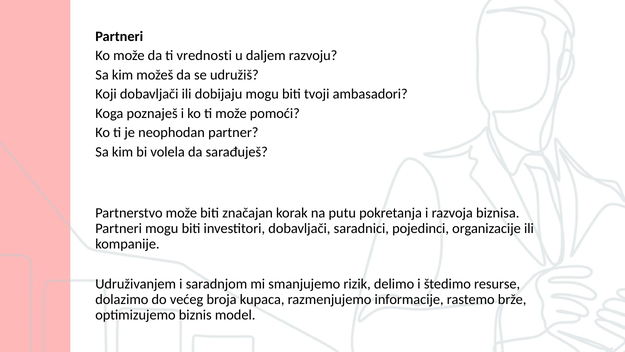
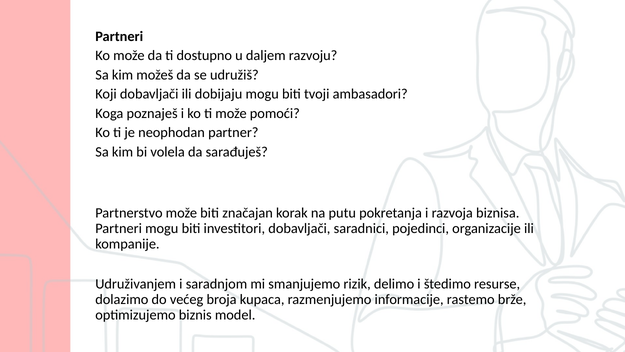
vrednosti: vrednosti -> dostupno (204, 56)
